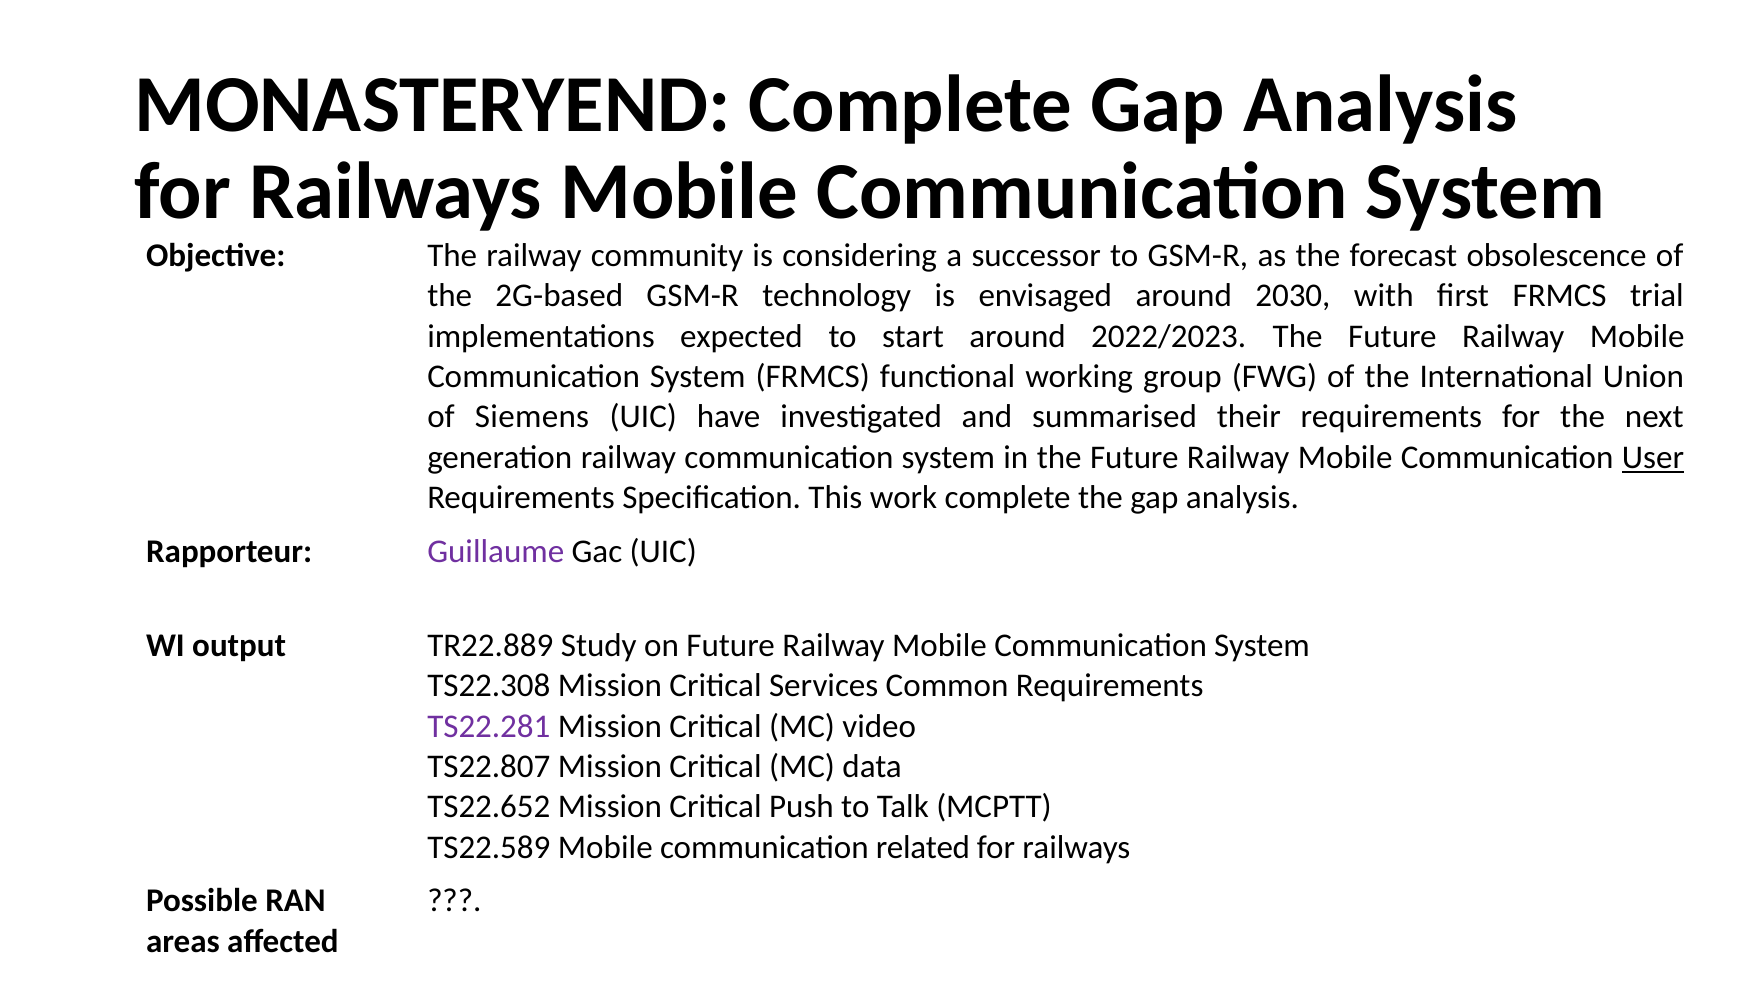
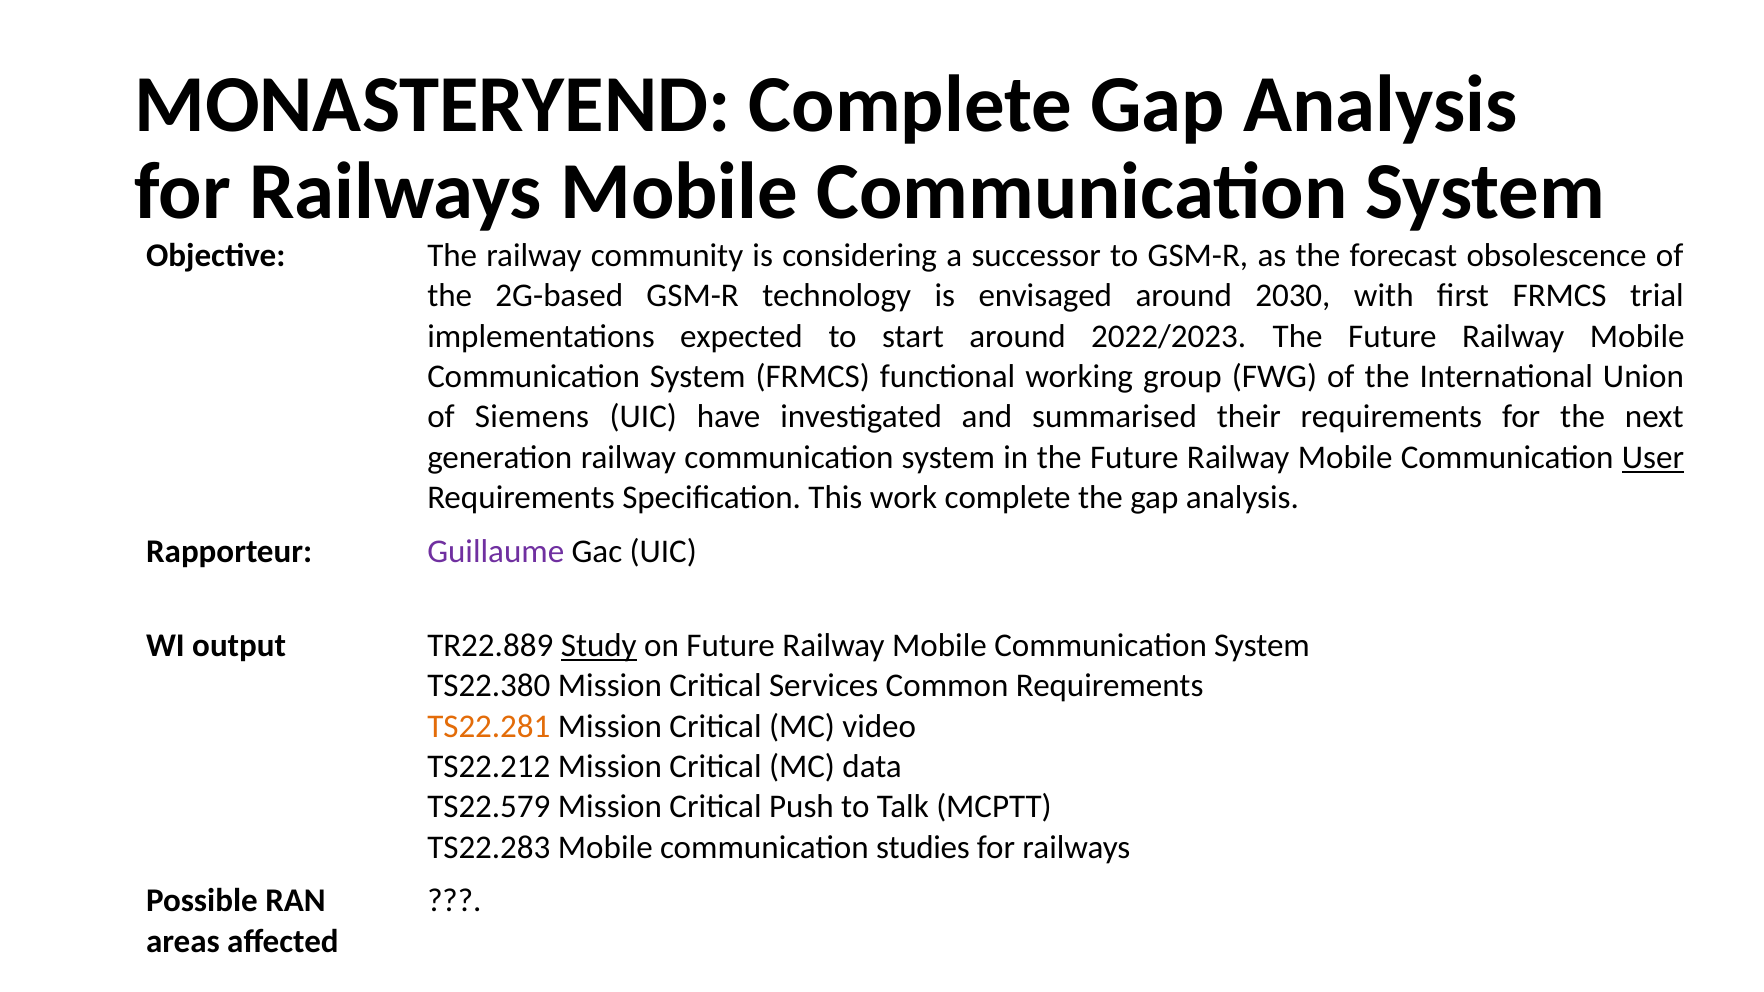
Study underline: none -> present (599, 646)
TS22.308: TS22.308 -> TS22.380 (489, 686)
TS22.281 colour: purple -> orange (489, 726)
TS22.807: TS22.807 -> TS22.212 (489, 767)
TS22.652: TS22.652 -> TS22.579 (489, 807)
TS22.589: TS22.589 -> TS22.283 (489, 847)
related: related -> studies (923, 847)
